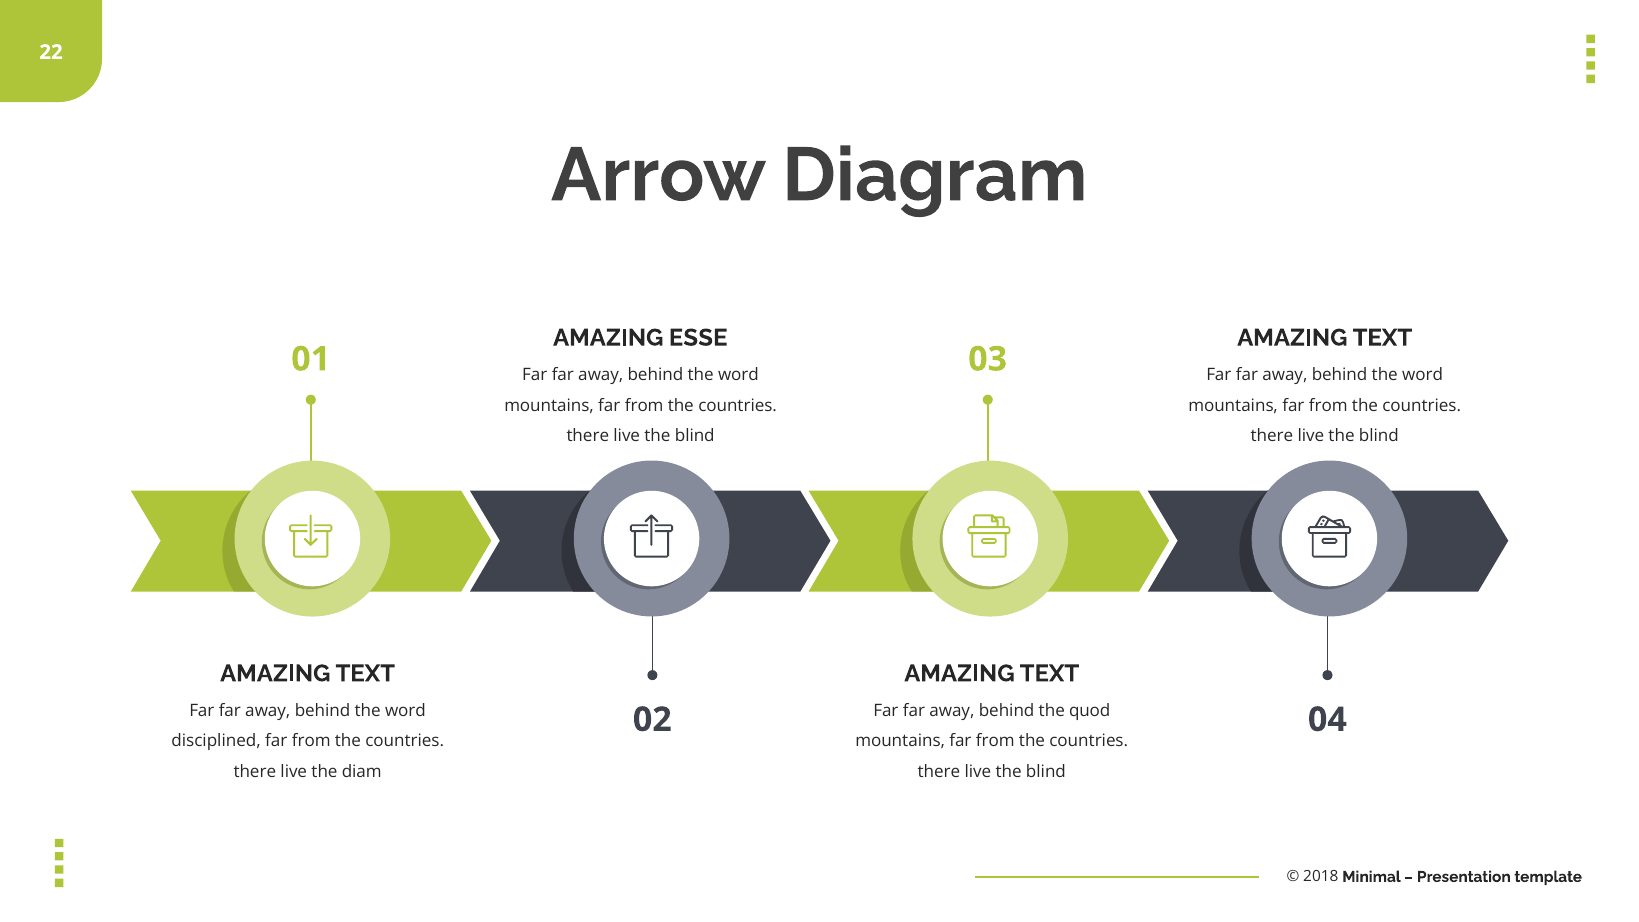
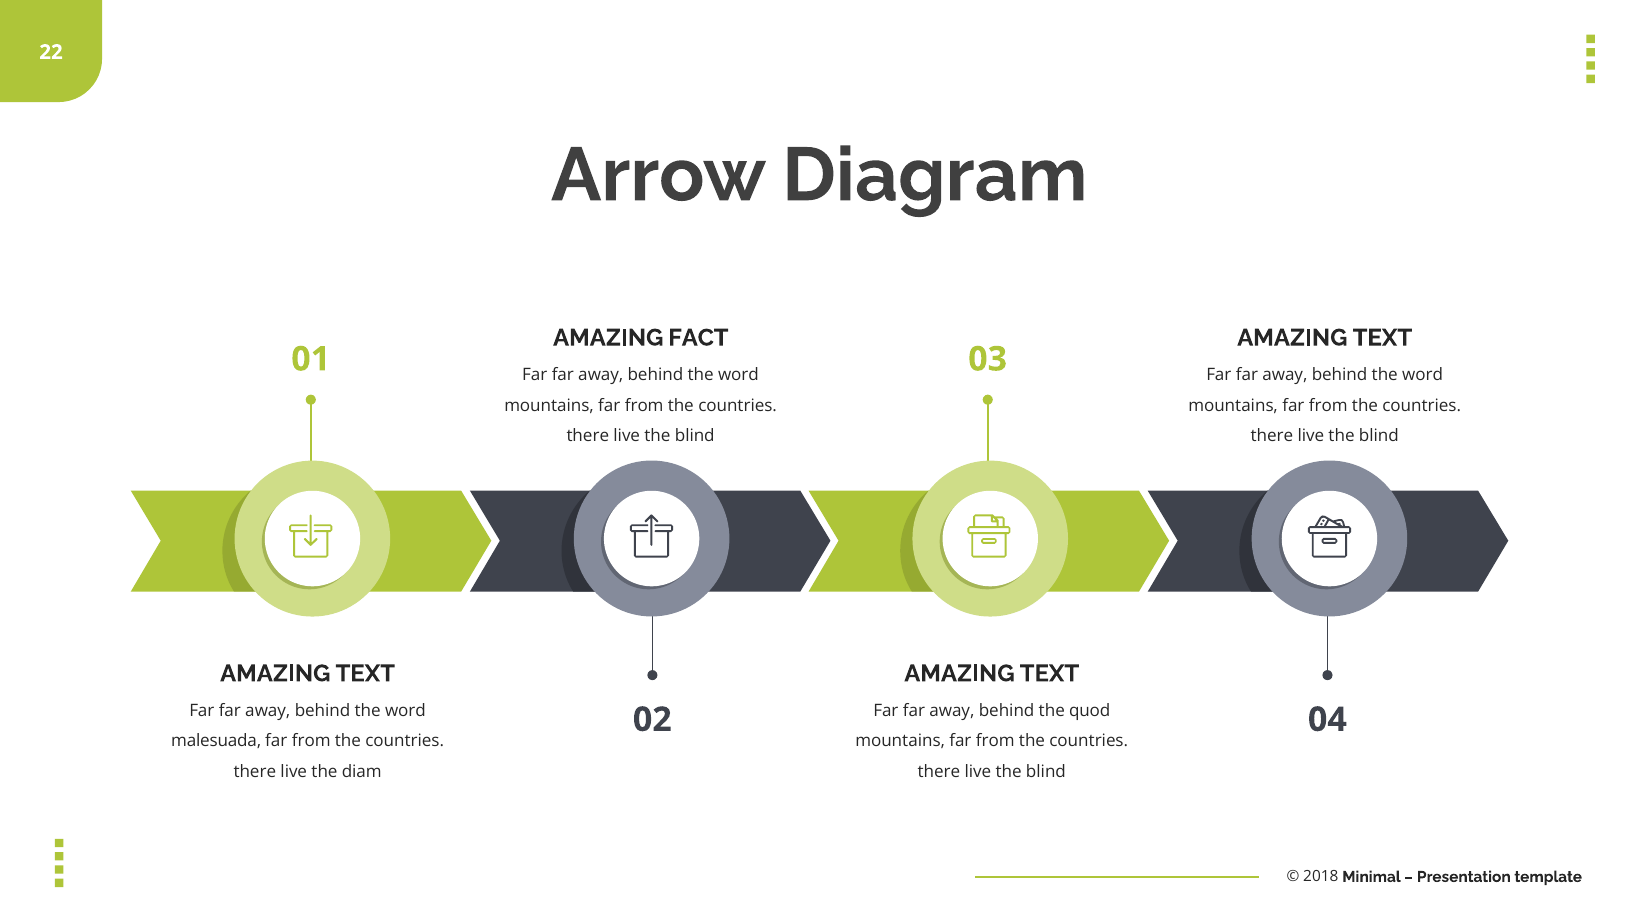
ESSE: ESSE -> FACT (698, 338)
disciplined: disciplined -> malesuada (216, 741)
